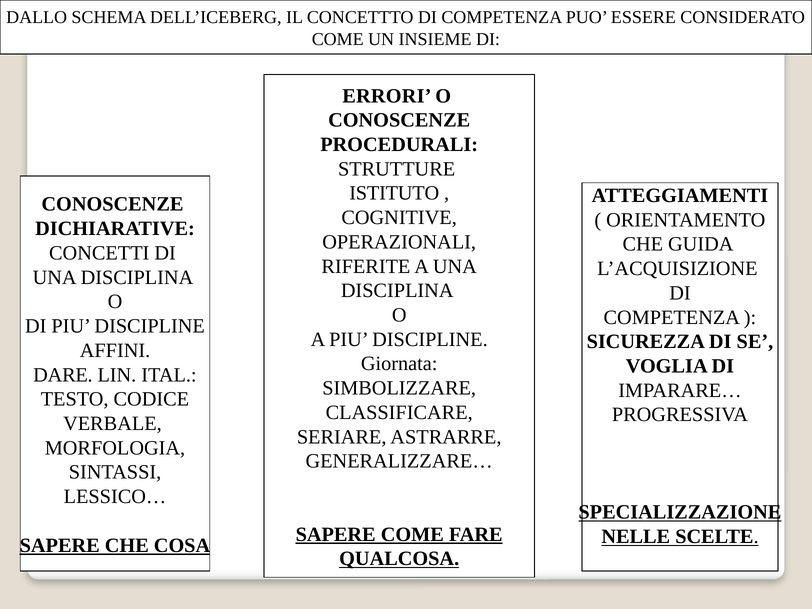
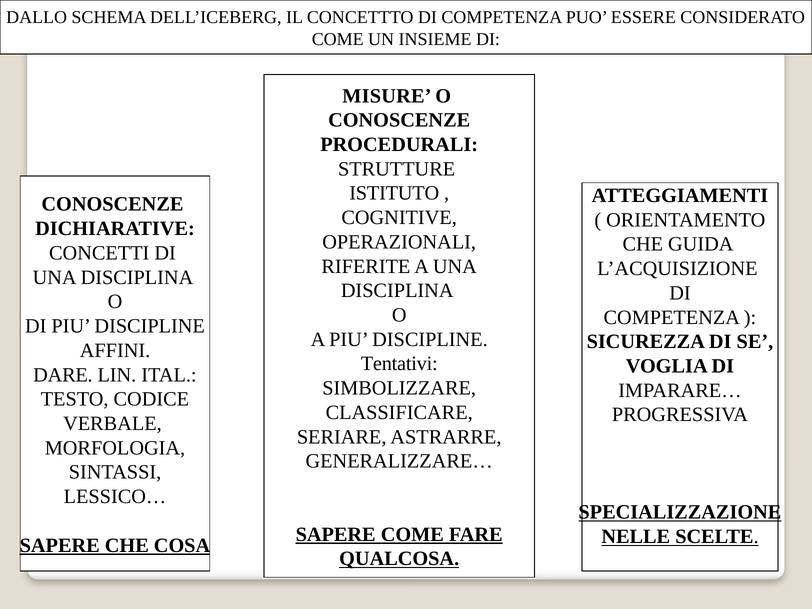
ERRORI: ERRORI -> MISURE (387, 96)
Giornata: Giornata -> Tentativi (399, 364)
